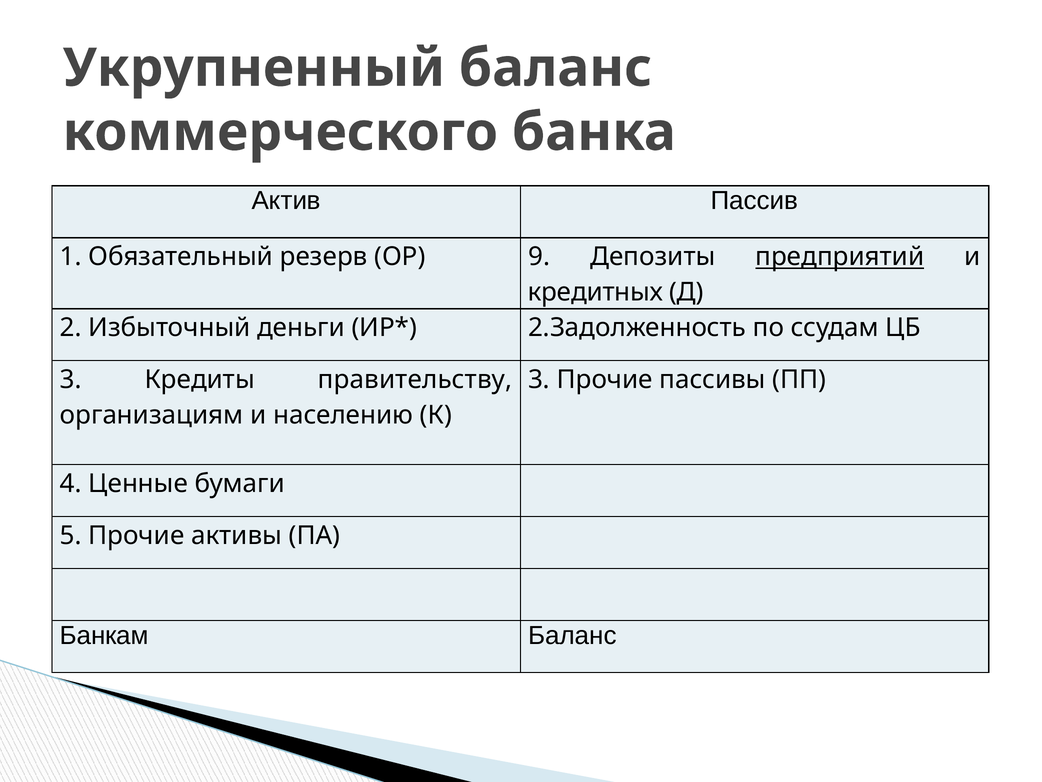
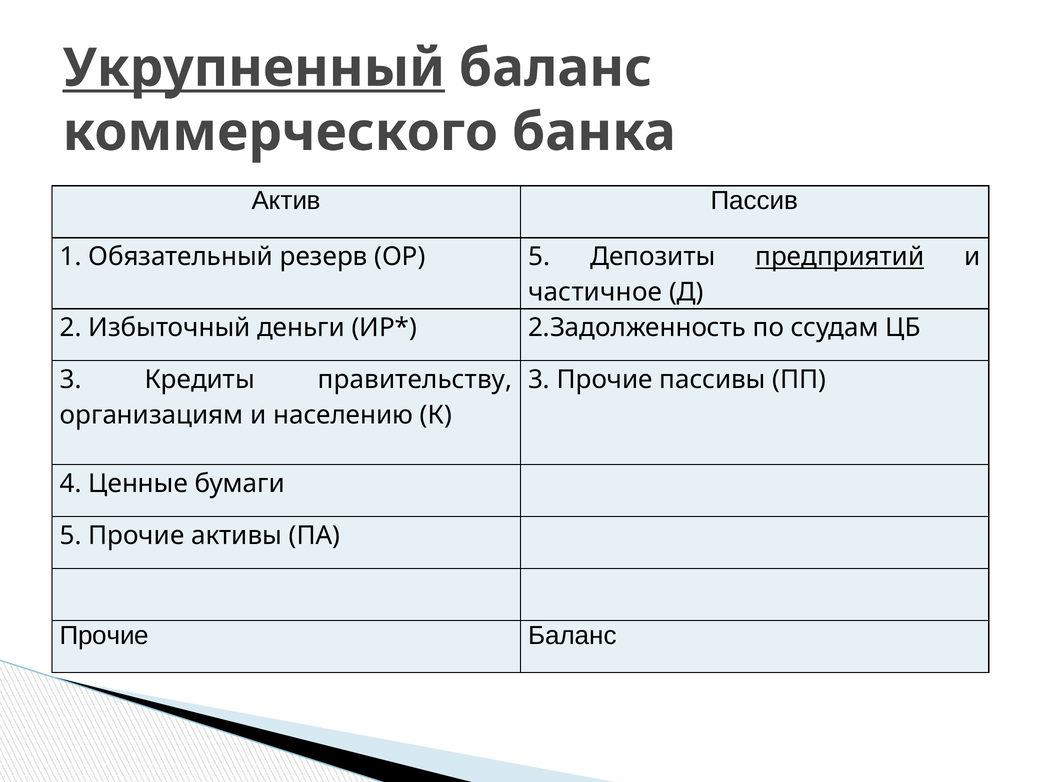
Укрупненный underline: none -> present (254, 68)
ОР 9: 9 -> 5 (539, 257)
кредитных: кредитных -> частичное (595, 292)
Банкам: Банкам -> Прочие (104, 635)
